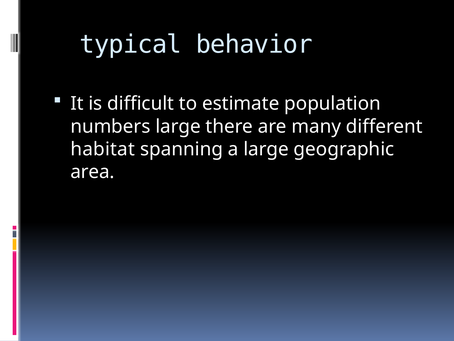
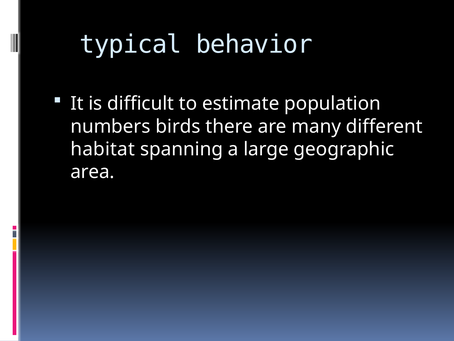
numbers large: large -> birds (178, 126)
